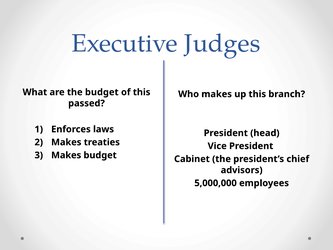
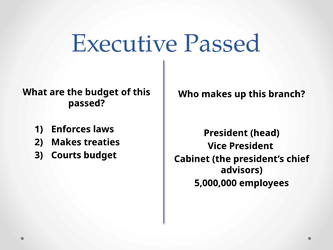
Executive Judges: Judges -> Passed (222, 43)
Makes: Makes -> Courts (66, 155)
